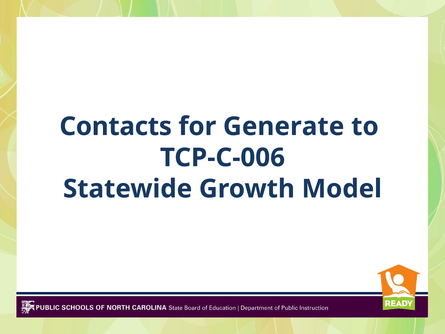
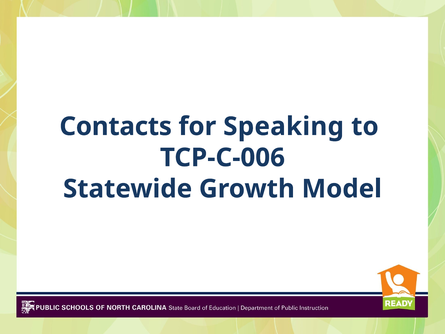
Generate: Generate -> Speaking (284, 126)
